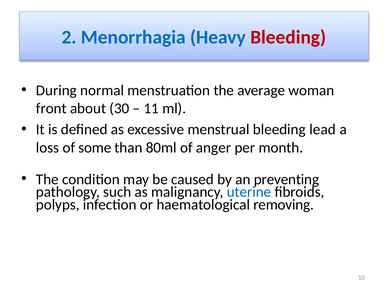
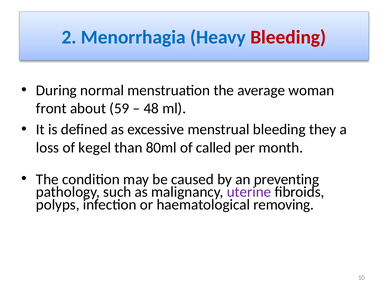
30: 30 -> 59 (119, 108)
11: 11 -> 48 (151, 108)
lead: lead -> they (323, 129)
some: some -> kegel (95, 148)
anger: anger -> called (214, 148)
uterine colour: blue -> purple (249, 192)
